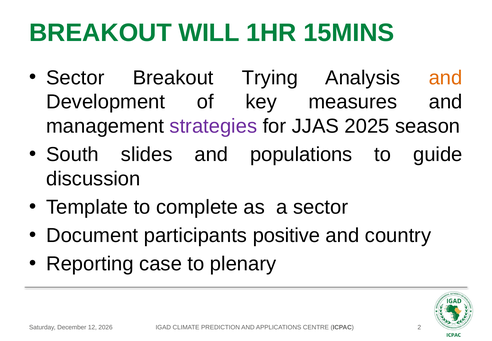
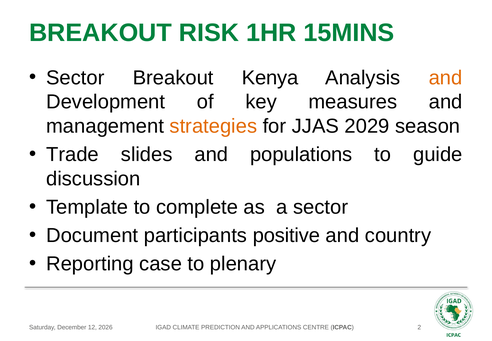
WILL: WILL -> RISK (209, 33)
Trying: Trying -> Kenya (270, 78)
strategies colour: purple -> orange (213, 126)
2025: 2025 -> 2029 (367, 126)
South: South -> Trade (73, 154)
